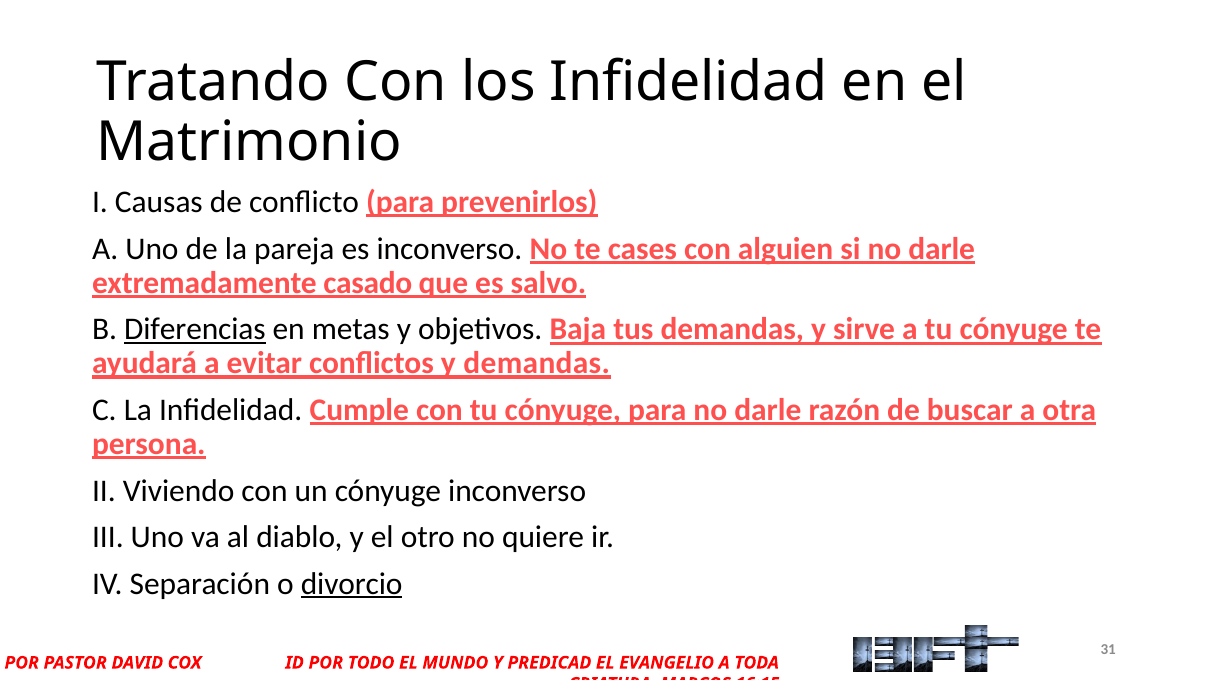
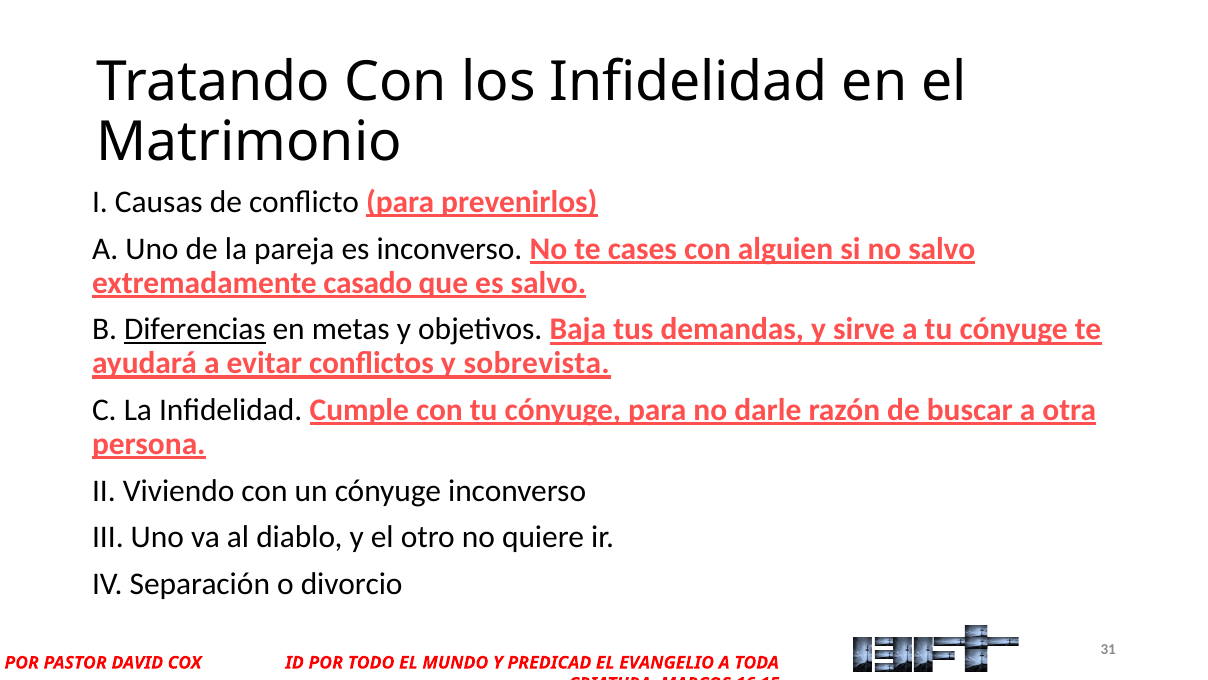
si no darle: darle -> salvo (942, 249)
y demandas: demandas -> sobrevista (537, 363)
divorcio underline: present -> none (352, 583)
